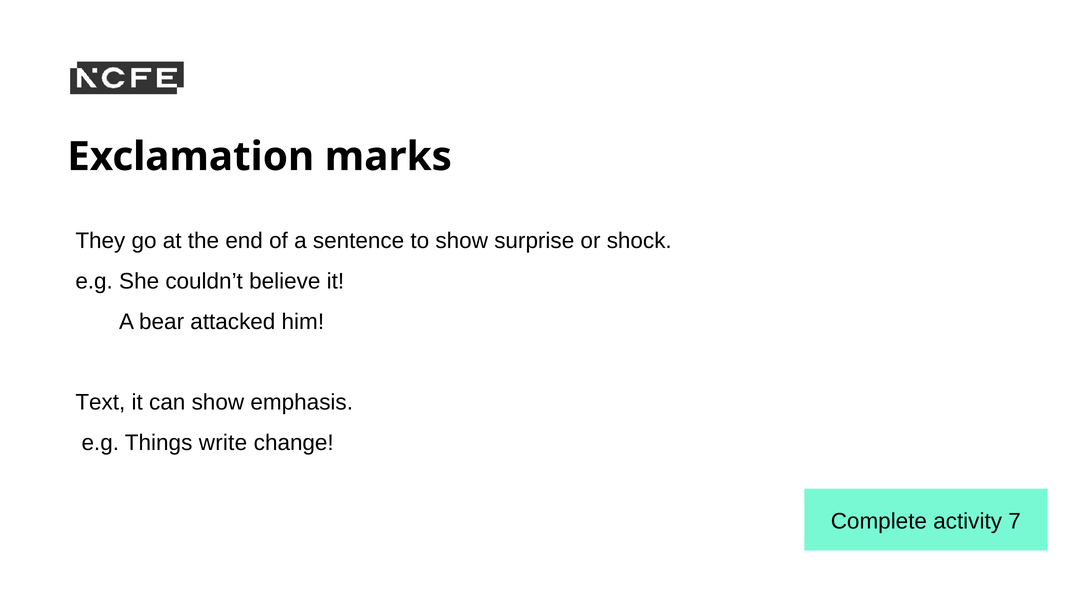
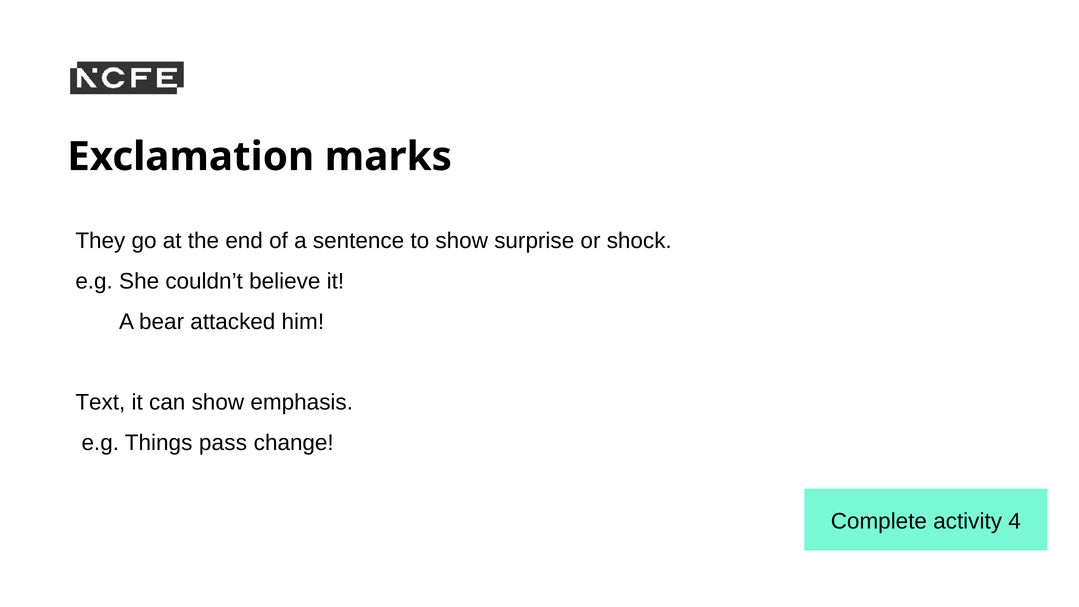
write: write -> pass (223, 443)
7: 7 -> 4 (1015, 521)
